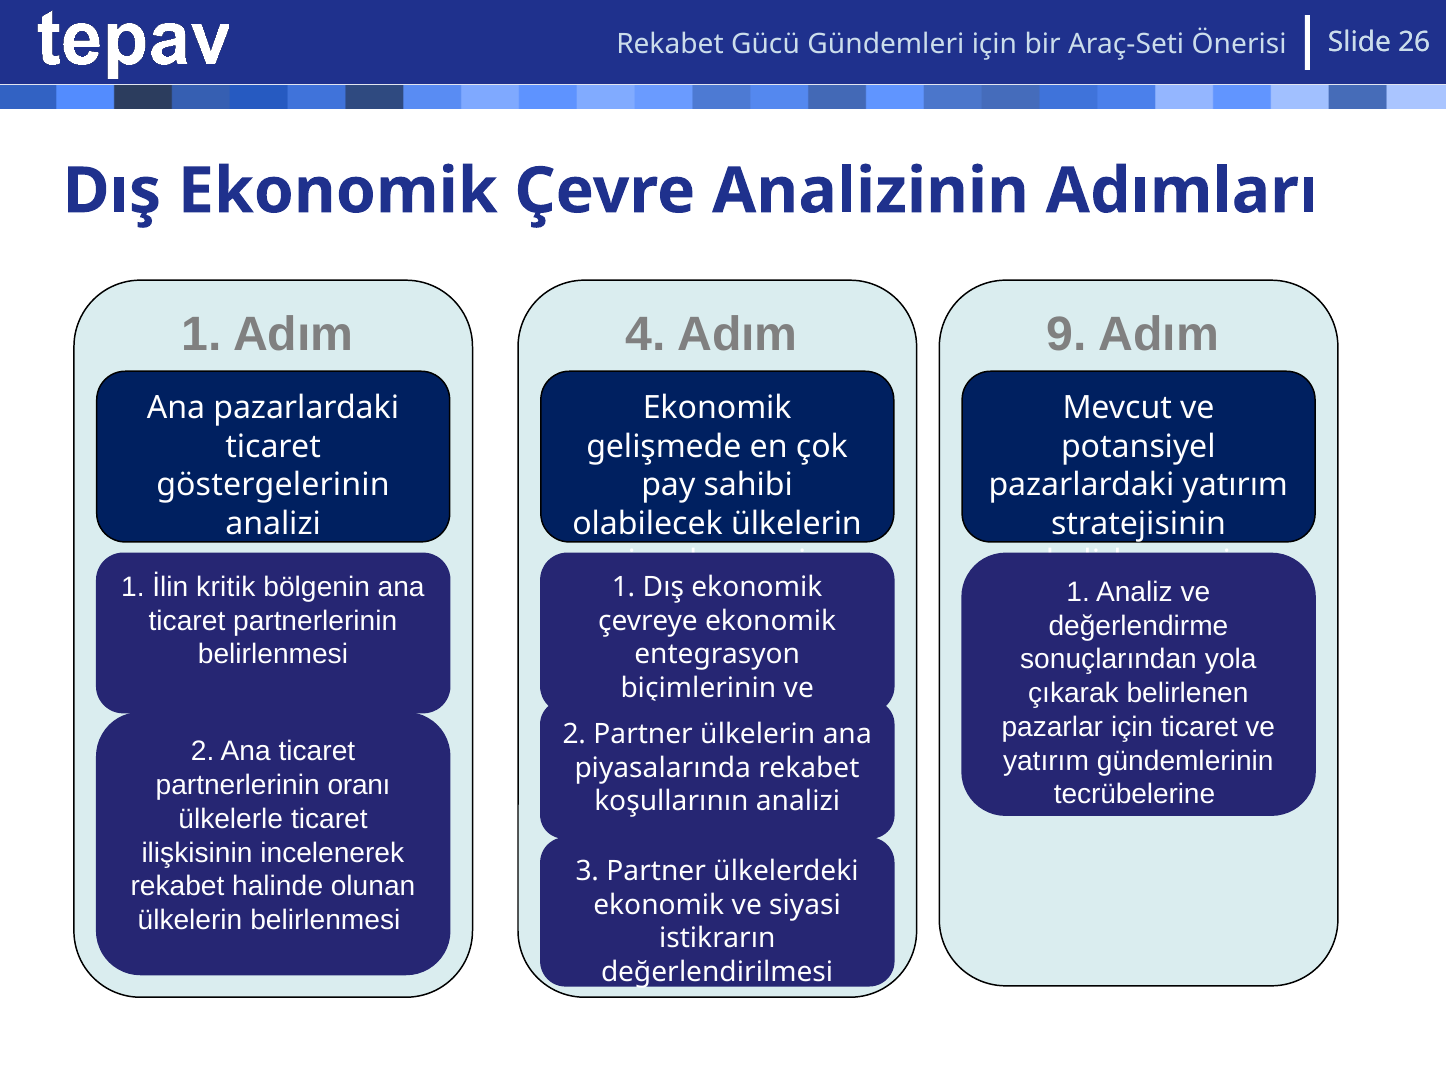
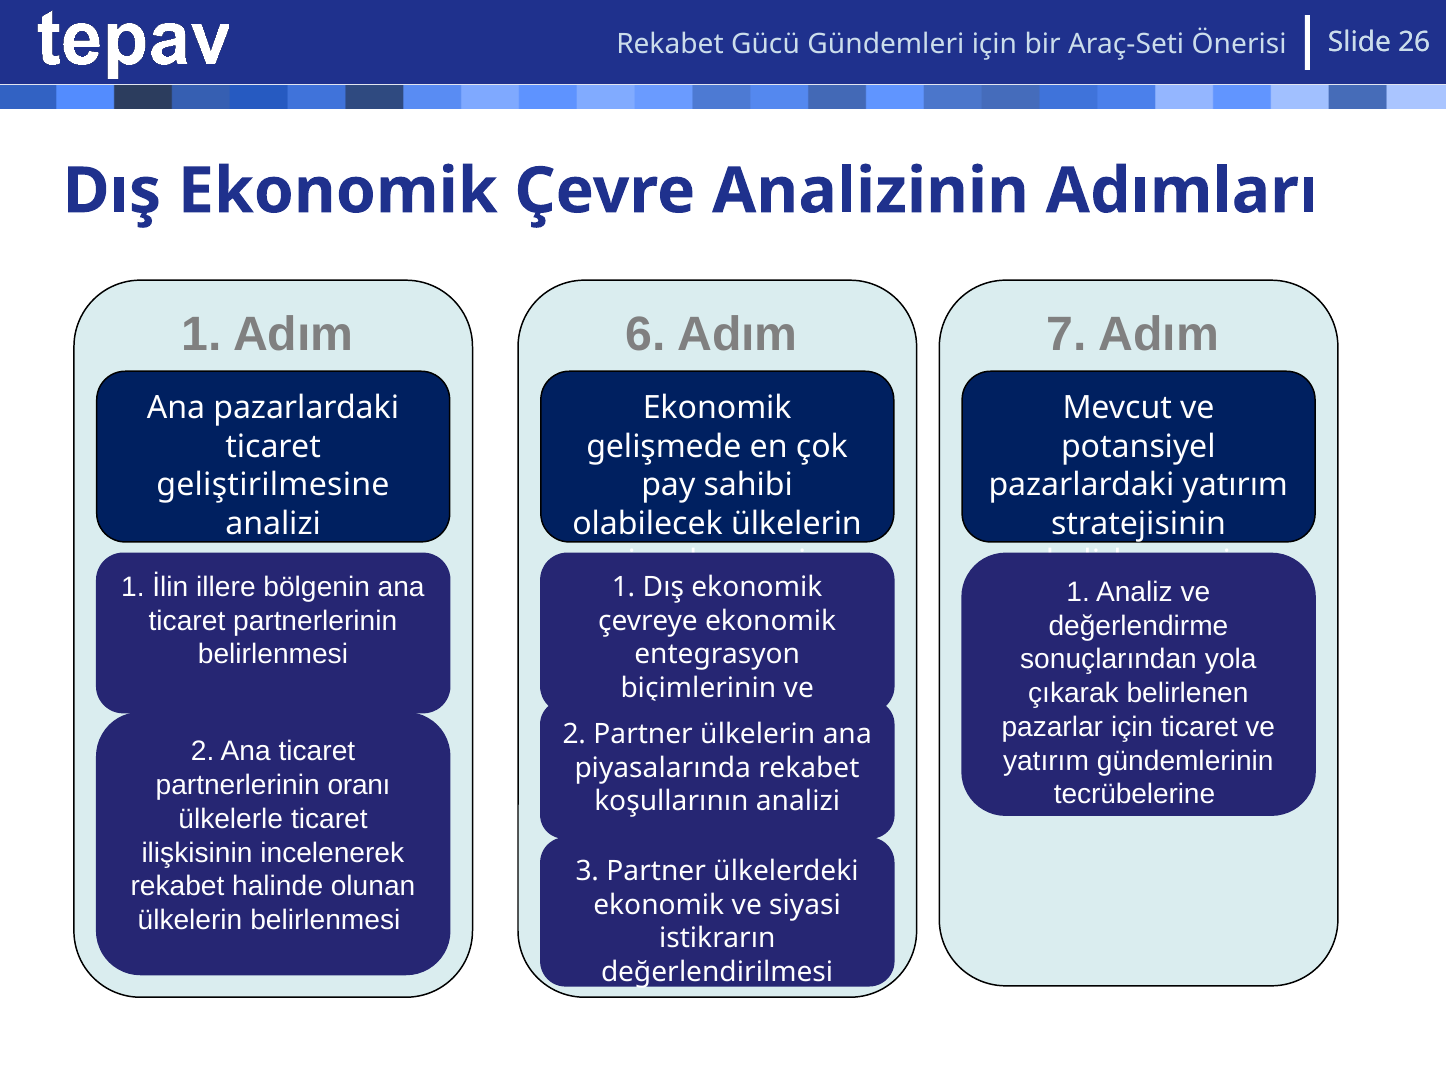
4: 4 -> 6 (646, 335)
9: 9 -> 7 (1067, 335)
göstergelerinin: göstergelerinin -> geliştirilmesine (273, 486)
kritik: kritik -> illere (226, 587)
